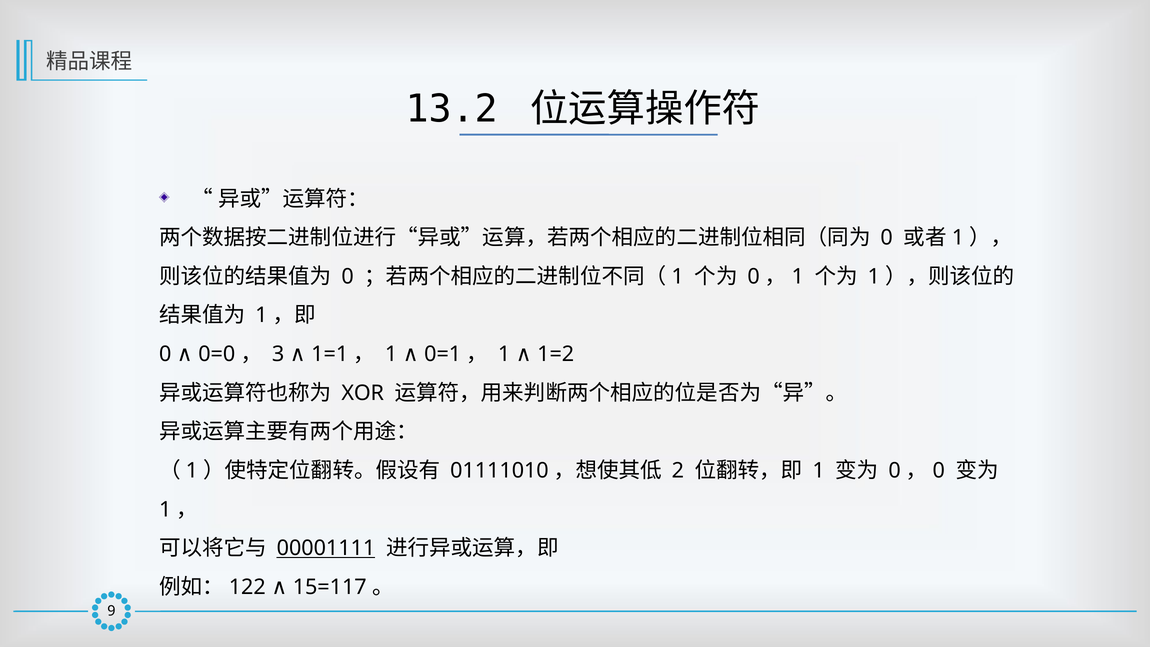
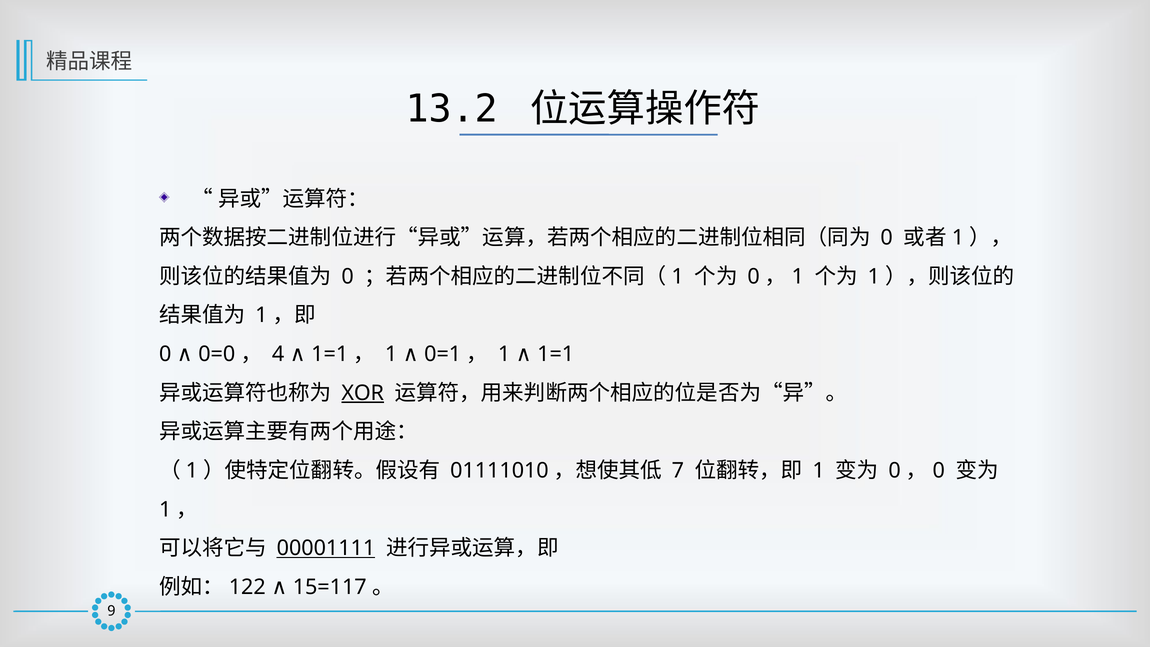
3: 3 -> 4 (278, 354)
1 1=2: 1=2 -> 1=1 (556, 354)
XOR underline: none -> present (363, 393)
2: 2 -> 7 (678, 471)
